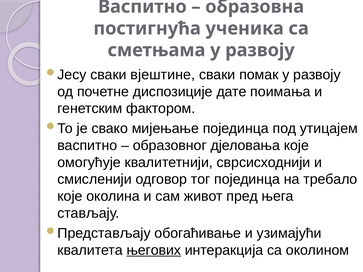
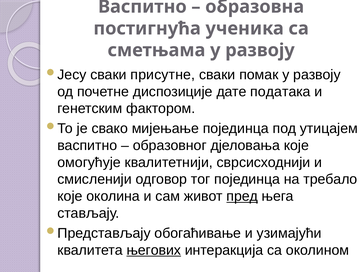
вјештине: вјештине -> присутне (163, 75)
поимања: поимања -> података (280, 92)
пред underline: none -> present (242, 196)
